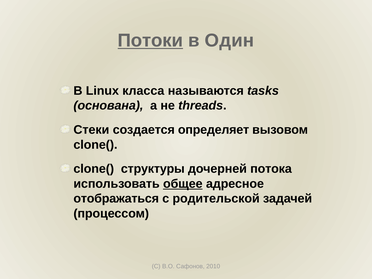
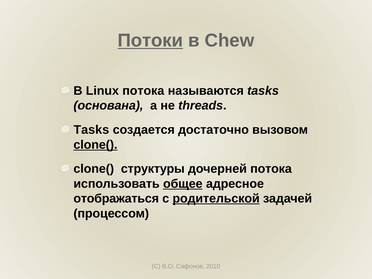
Один: Один -> Chew (229, 41)
Linux класса: класса -> потока (143, 91)
Стеки: Стеки -> Tasks (91, 130)
определяет: определяет -> достаточно (214, 130)
clone( underline: none -> present (95, 145)
родительской underline: none -> present (216, 199)
